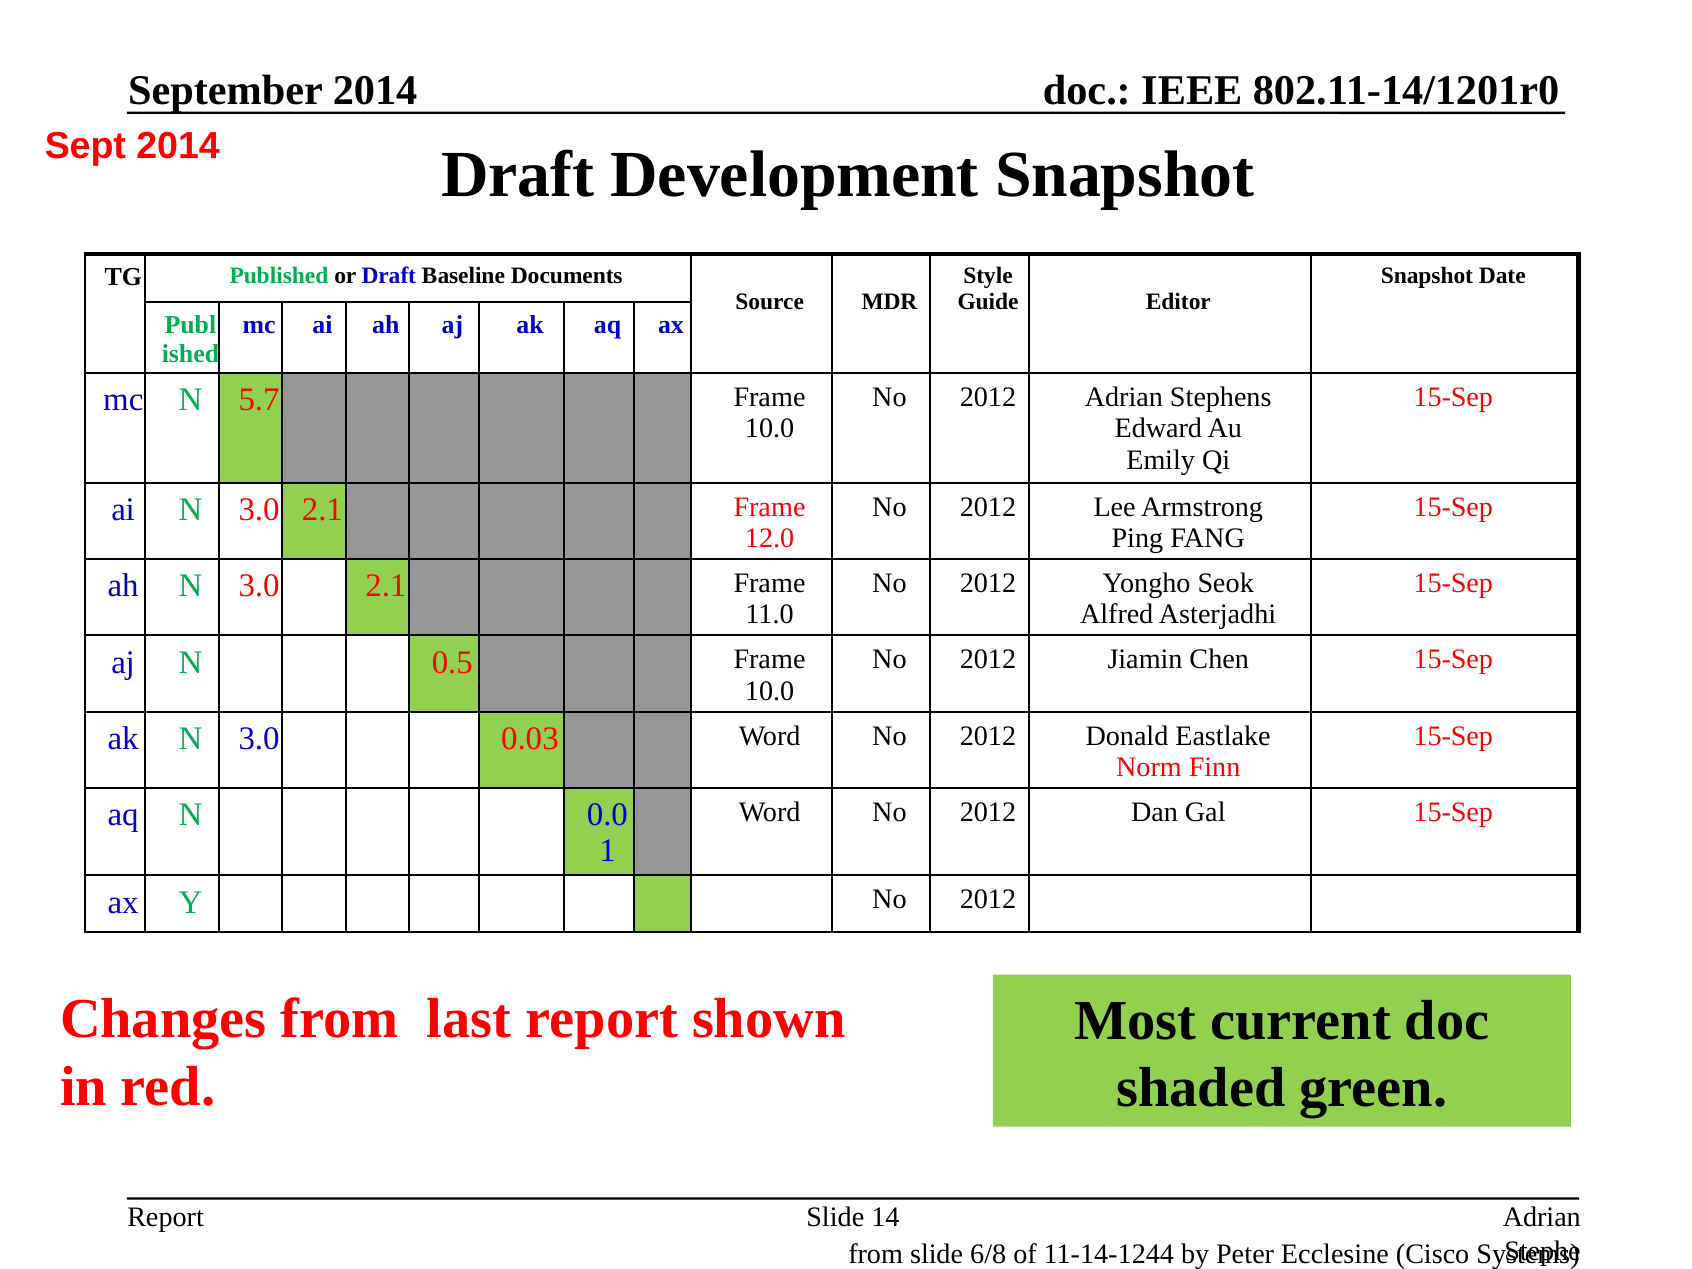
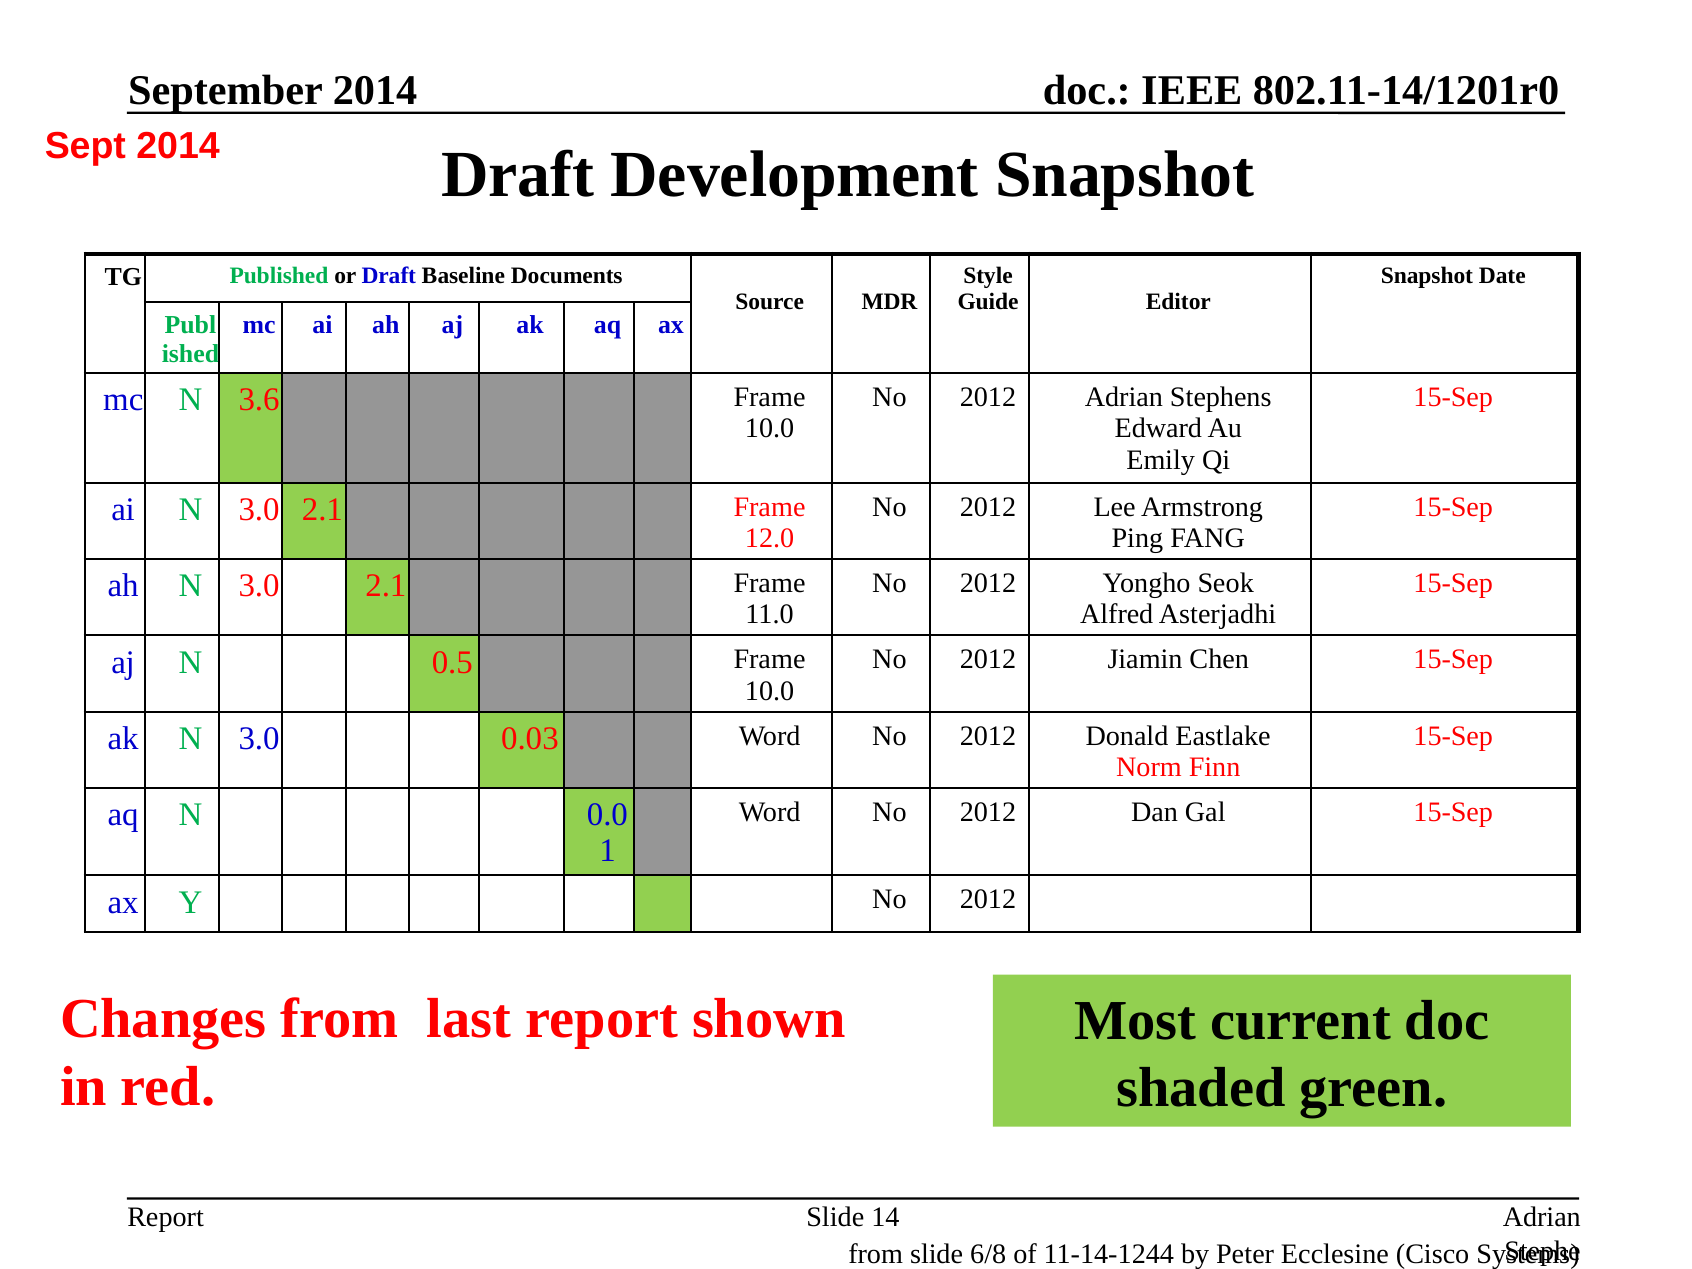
5.7: 5.7 -> 3.6 (259, 400)
